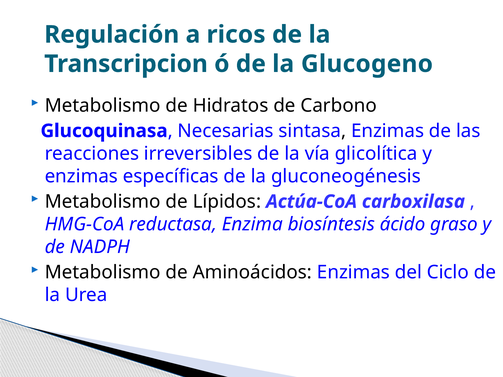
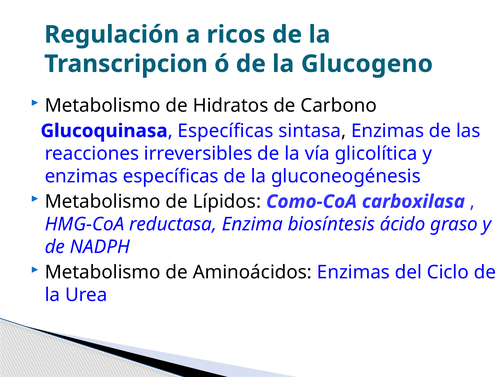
Necesarias: Necesarias -> Específicas (226, 131)
Actúa-CoA: Actúa-CoA -> Como-CoA (311, 202)
